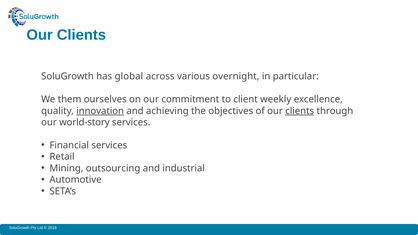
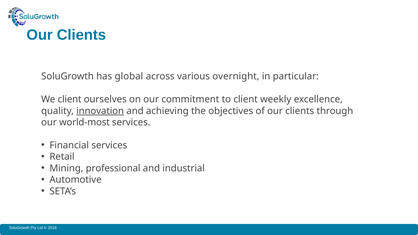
We them: them -> client (70, 99)
clients underline: present -> none (300, 111)
world-story: world-story -> world-most (84, 122)
outsourcing: outsourcing -> professional (113, 168)
